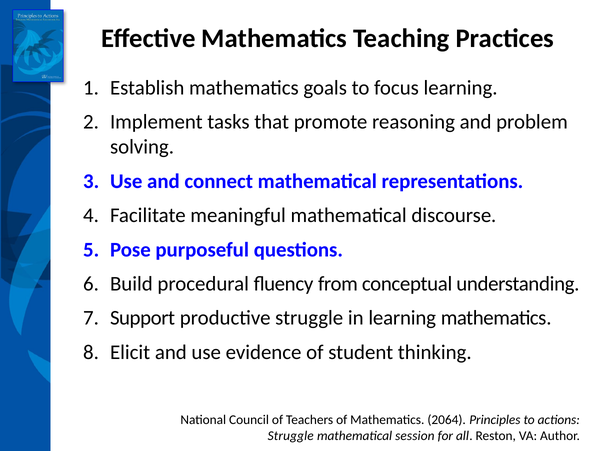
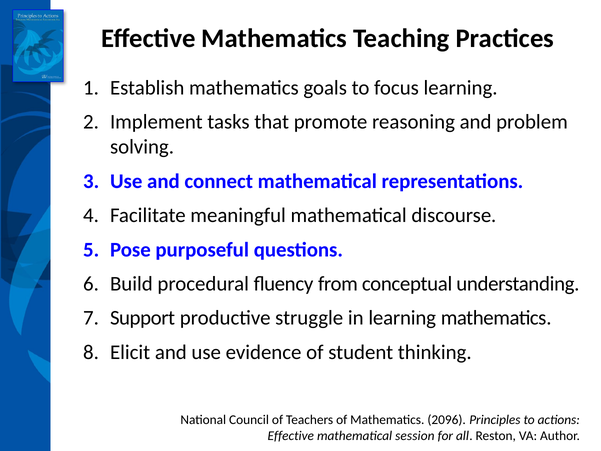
2064: 2064 -> 2096 (447, 420)
Struggle: Struggle -> Effective (291, 436)
